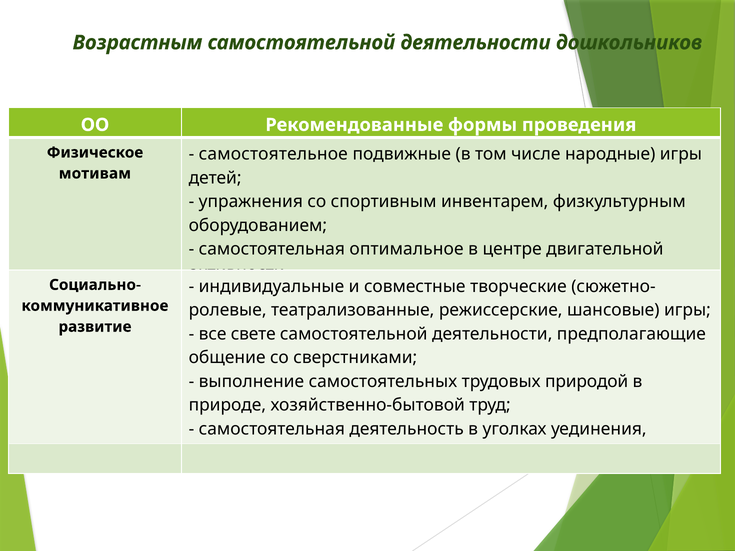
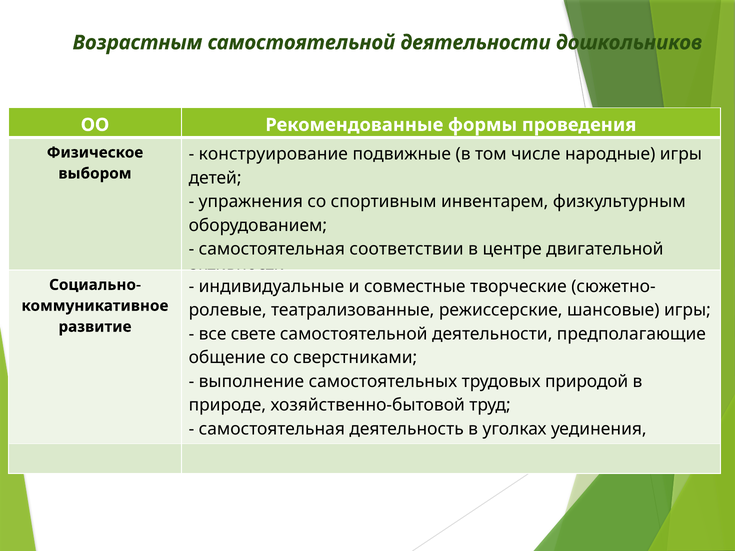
самостоятельное: самостоятельное -> конструирование (273, 154)
мотивам: мотивам -> выбором (95, 174)
оптимальное: оптимальное -> соответствии (407, 249)
